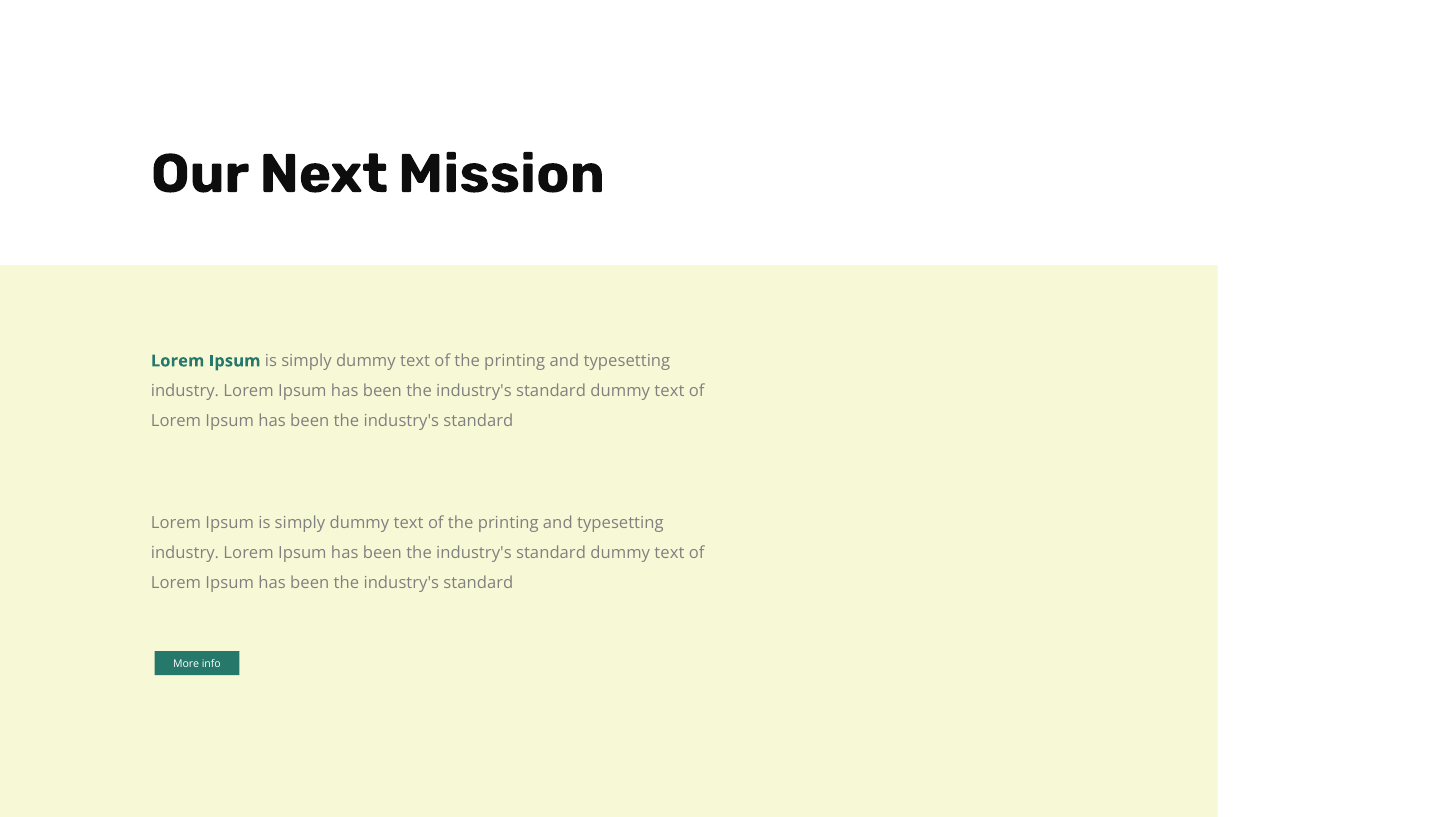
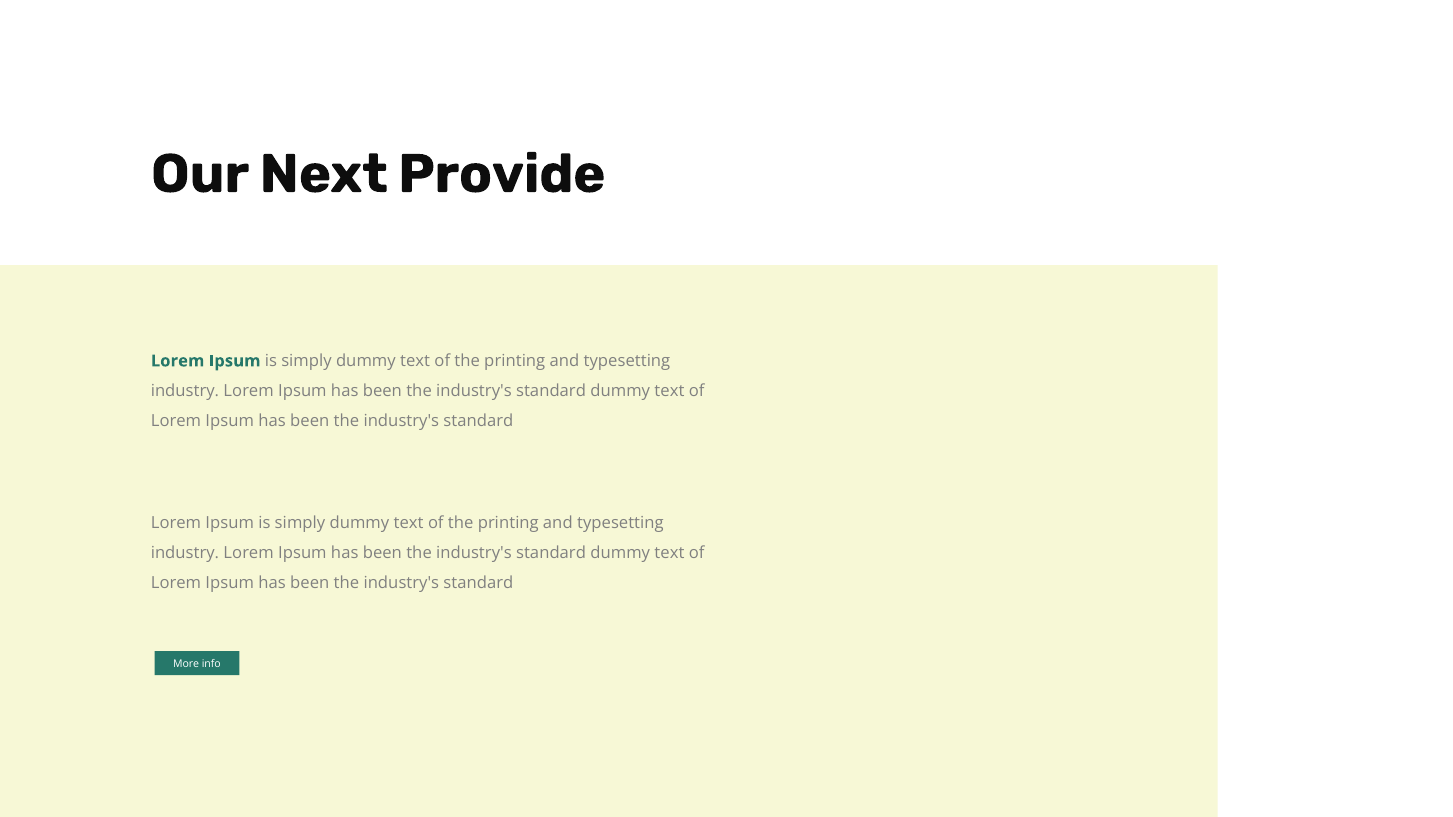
Mission: Mission -> Provide (502, 174)
